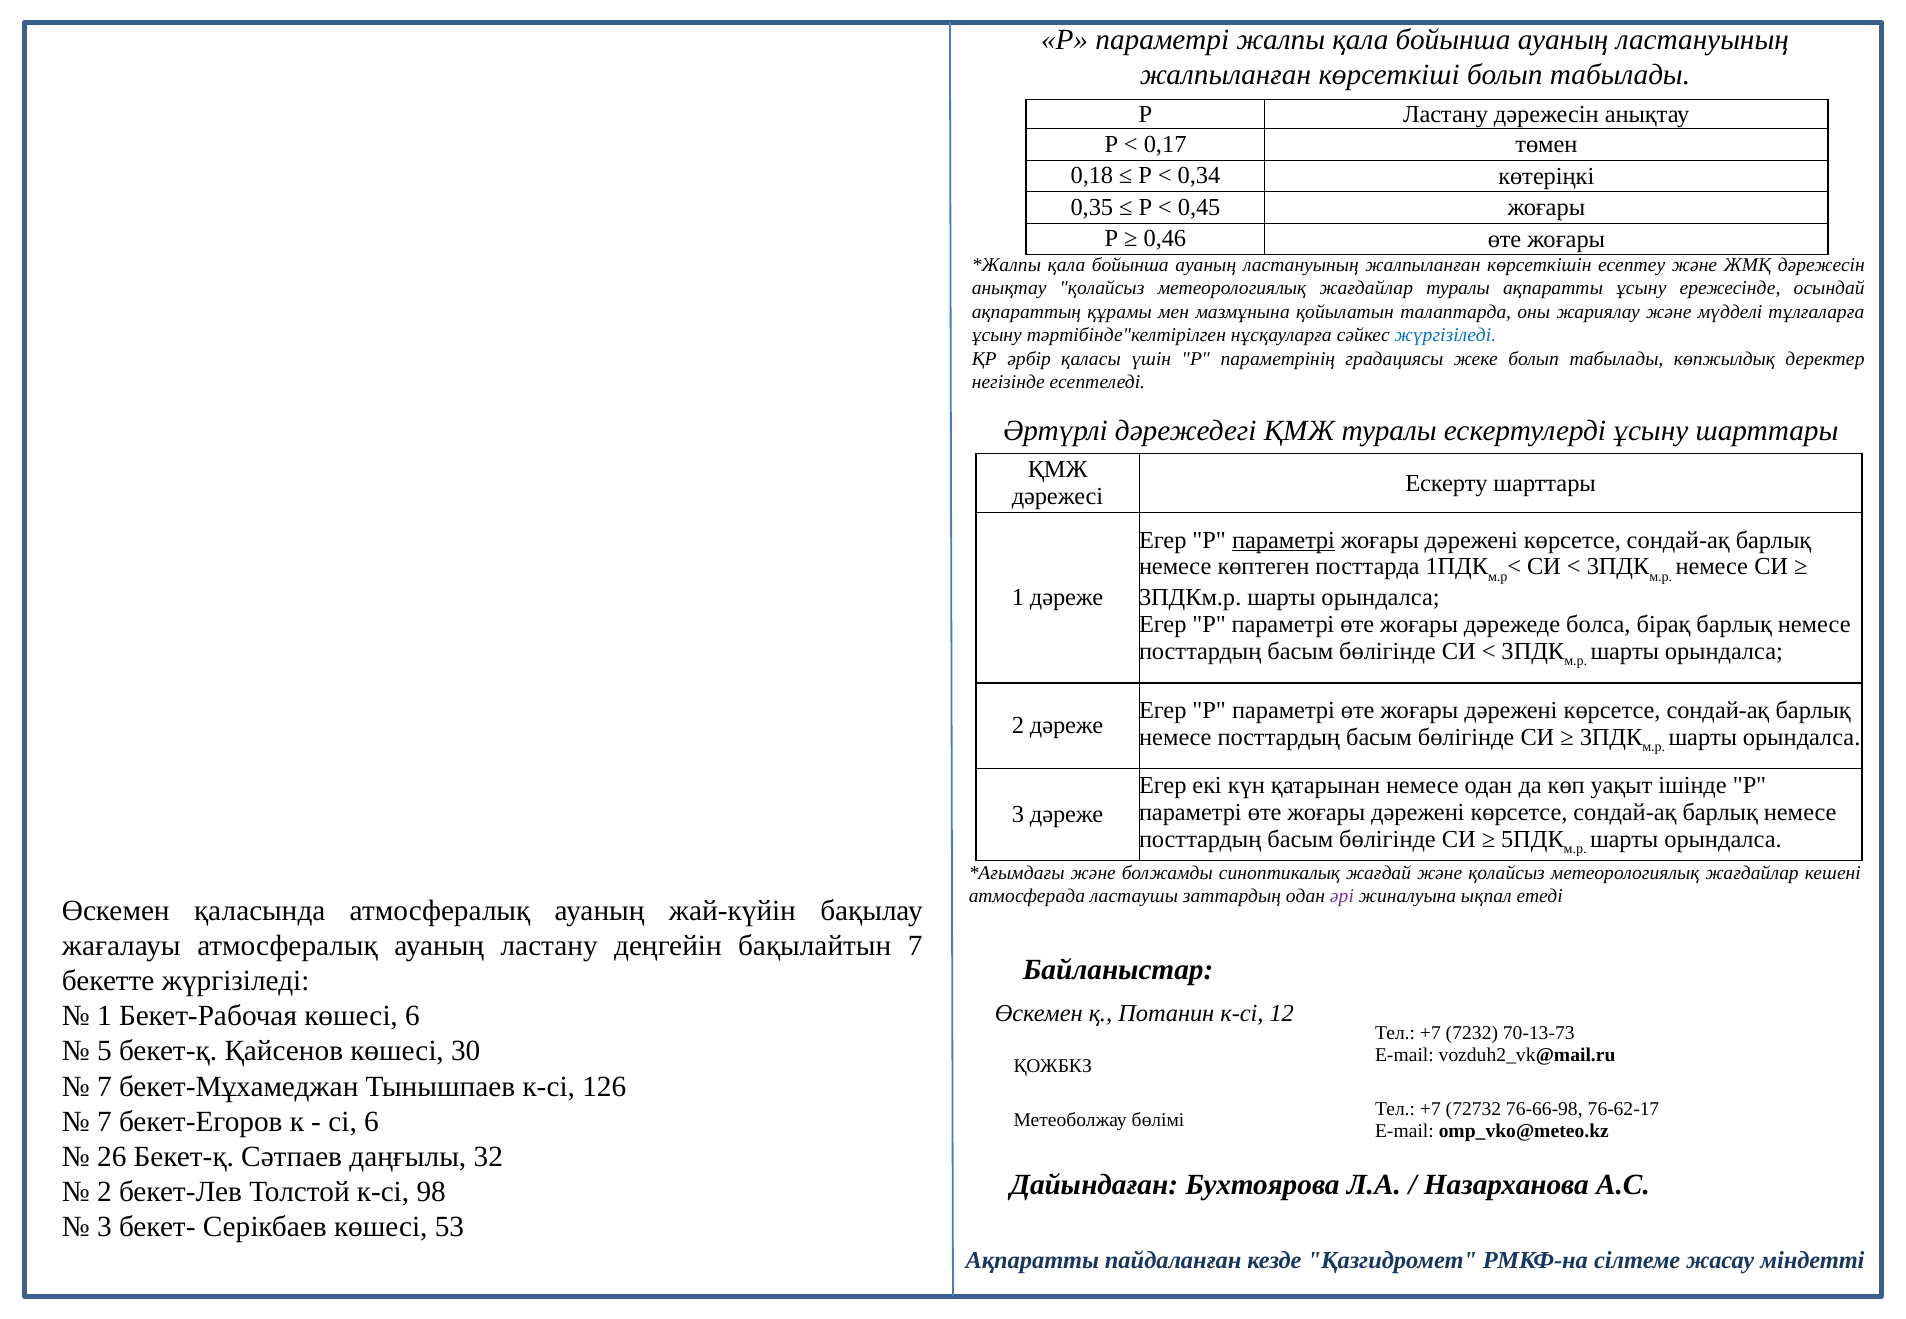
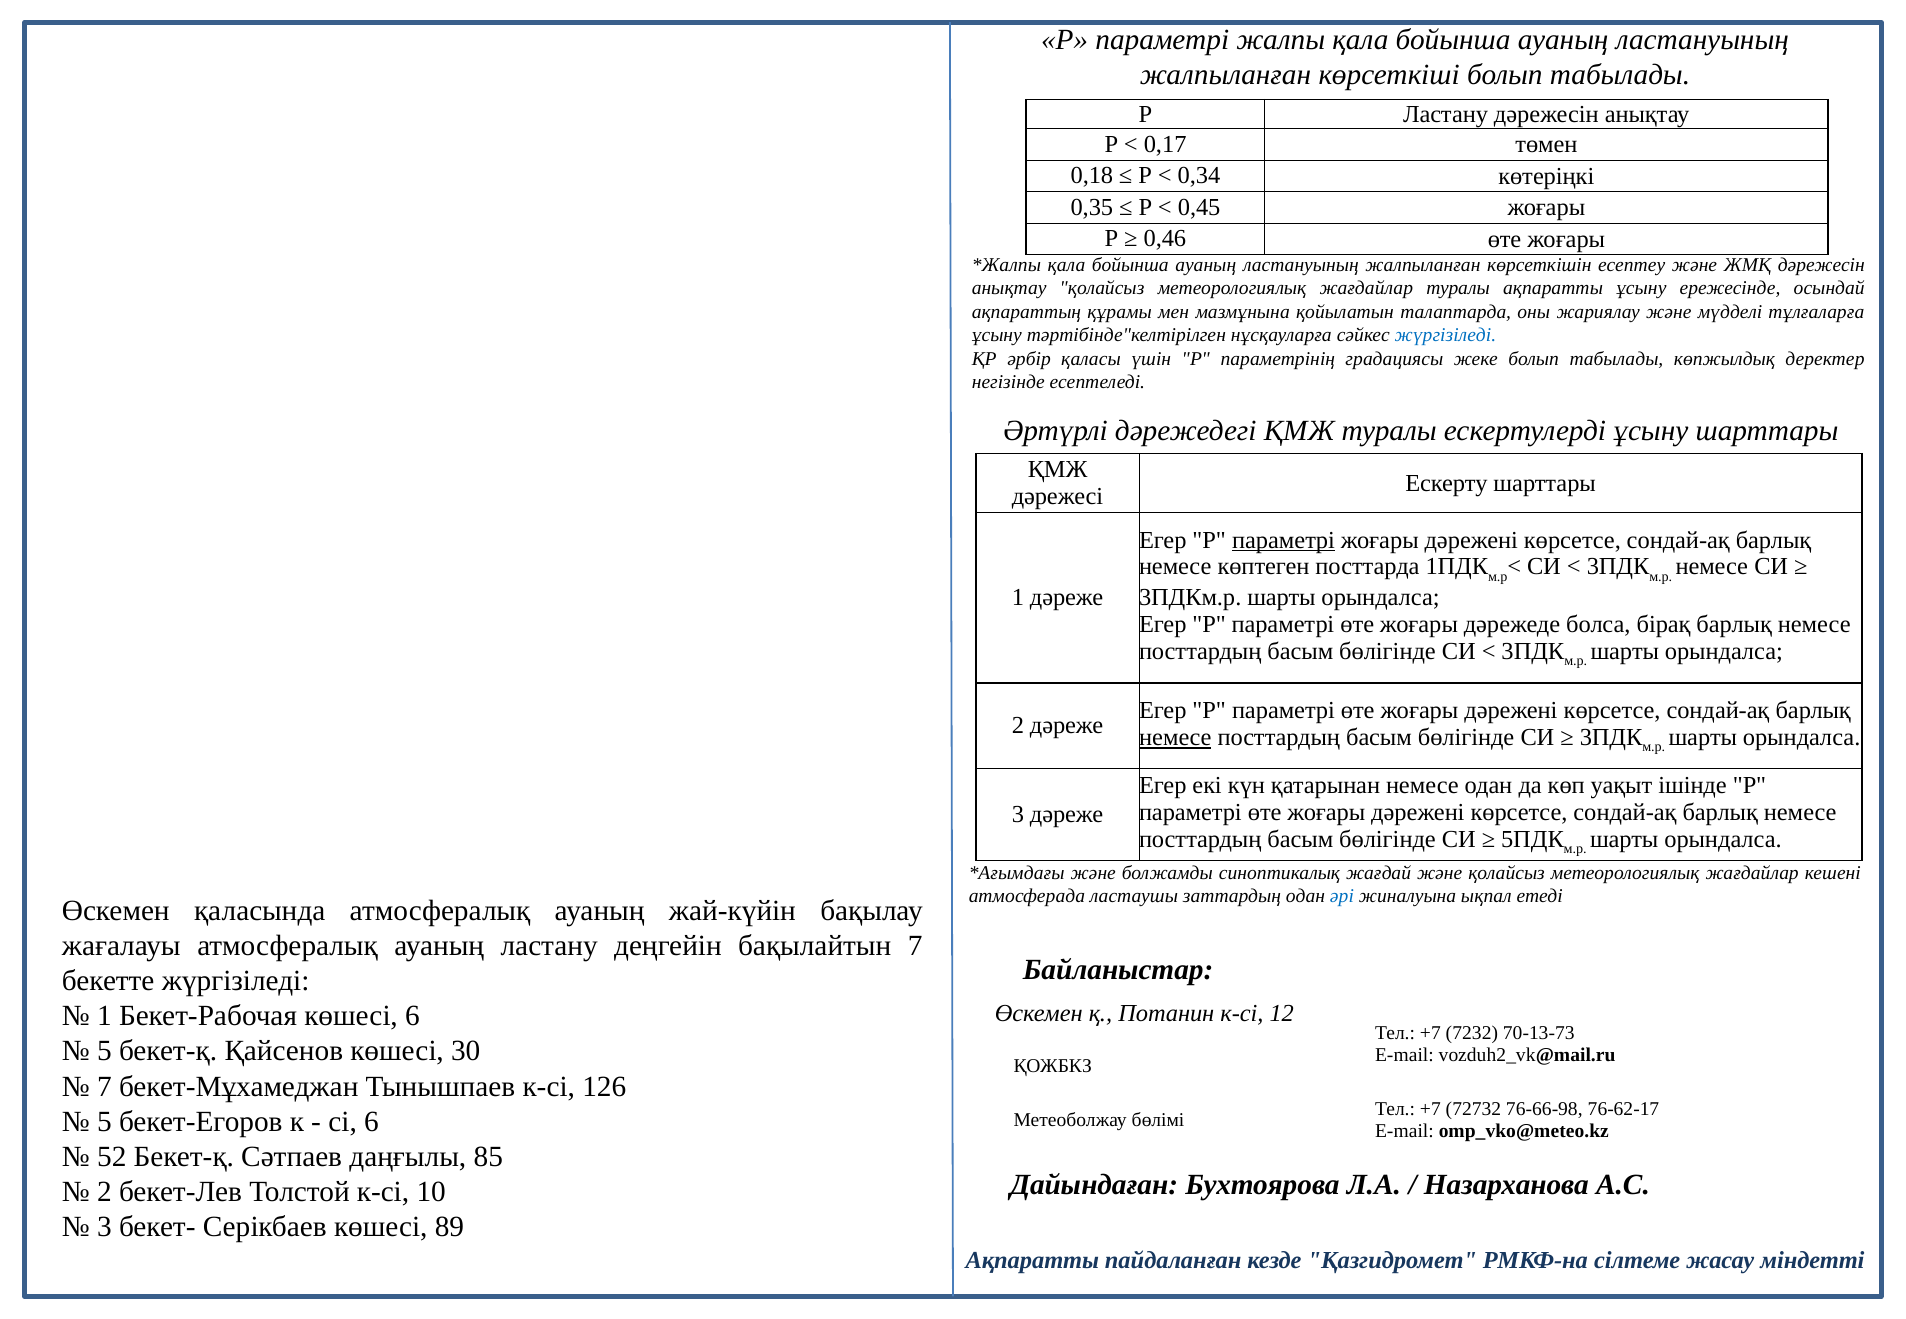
немесе underline: none -> present (1175, 738)
әрі colour: purple -> blue (1342, 897)
7: 7 -> 5 (105, 1122)
26: 26 -> 52 (112, 1157)
32: 32 -> 85 (488, 1157)
98: 98 -> 10 (431, 1192)
53: 53 -> 89 (449, 1228)
